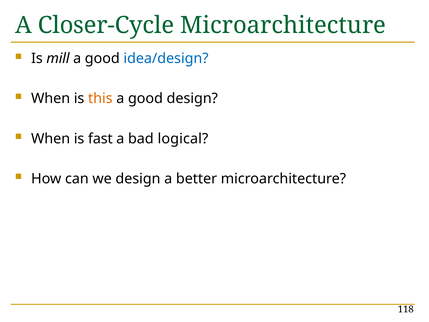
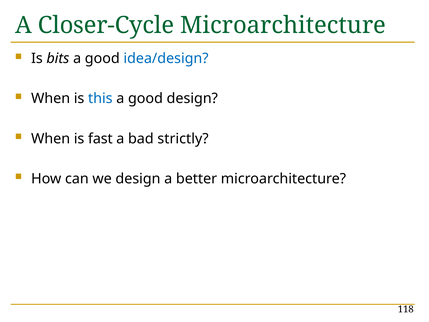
mill: mill -> bits (58, 58)
this colour: orange -> blue (100, 99)
logical: logical -> strictly (183, 139)
